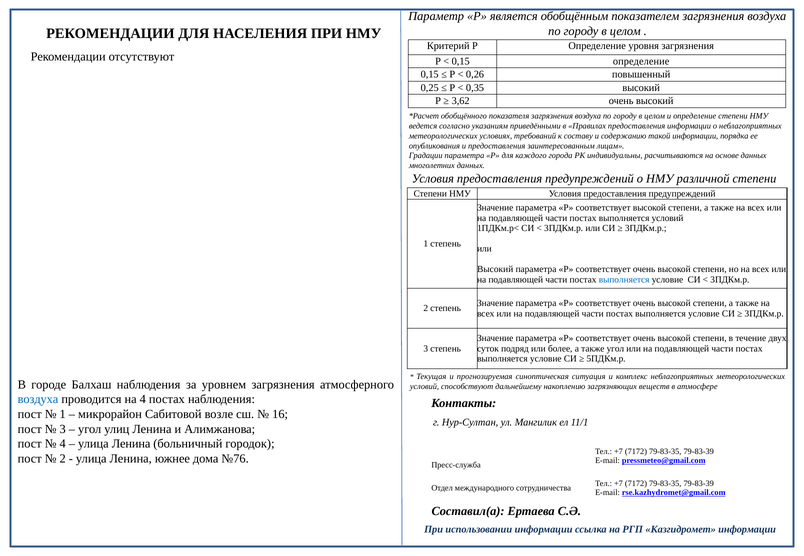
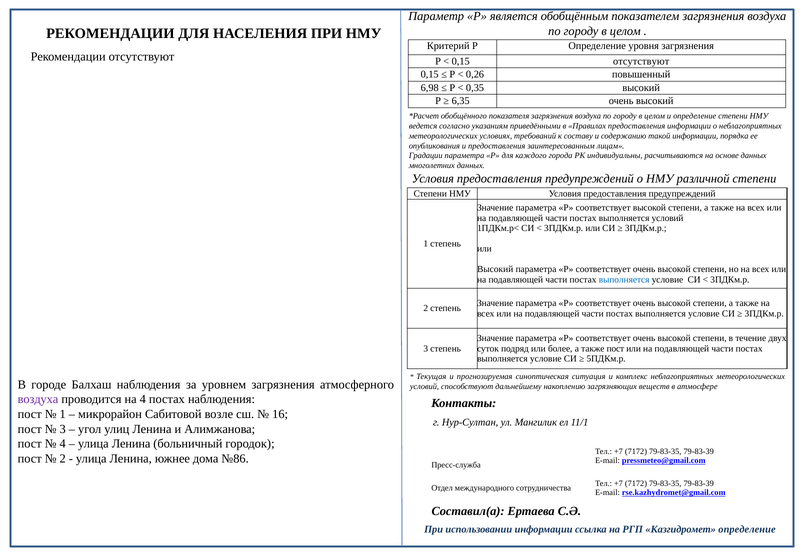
0,15 определение: определение -> отсутствуют (641, 61)
0,25: 0,25 -> 6,98 (430, 88)
3,62: 3,62 -> 6,35 (461, 101)
также угол: угол -> пост (615, 349)
воздуха colour: blue -> purple (38, 400)
№76: №76 -> №86 (235, 459)
Казгидромет информации: информации -> определение (747, 530)
